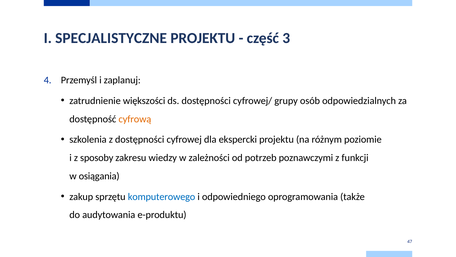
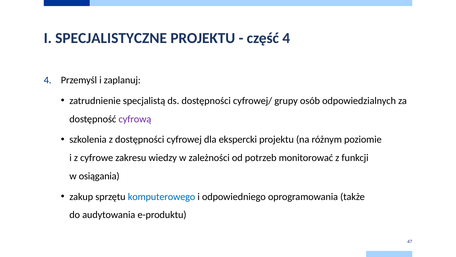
część 3: 3 -> 4 (286, 38)
większości: większości -> specjalistą (144, 101)
cyfrową colour: orange -> purple (135, 119)
sposoby: sposoby -> cyfrowe (97, 158)
poznawczymi: poznawczymi -> monitorować (306, 158)
